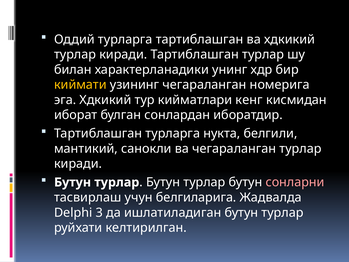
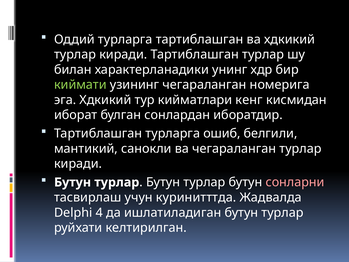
киймати colour: yellow -> light green (80, 85)
нукта: нукта -> ошиб (222, 133)
белгиларига: белгиларига -> куринитттда (196, 197)
3: 3 -> 4 (99, 212)
